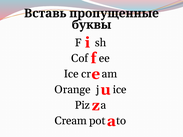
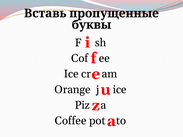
Cream: Cream -> Coffee (71, 121)
